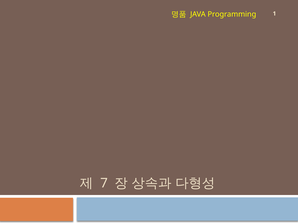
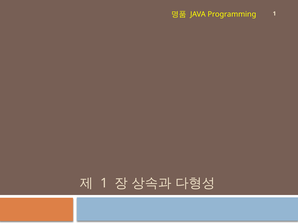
7: 7 -> 1 (104, 183)
